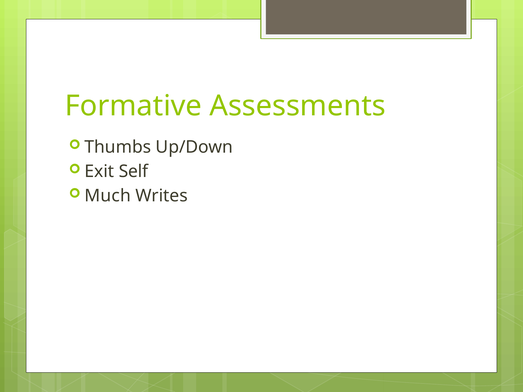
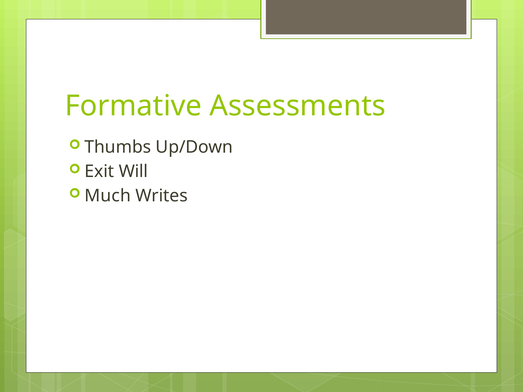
Self: Self -> Will (133, 172)
